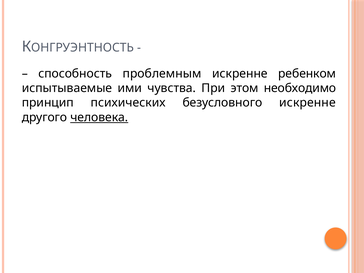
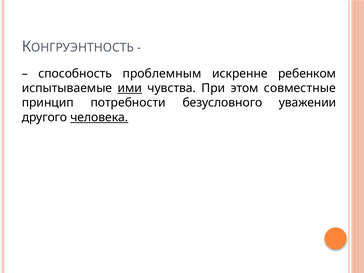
ими underline: none -> present (130, 88)
необходимо: необходимо -> совместные (300, 88)
психических: психических -> потребности (128, 103)
безусловного искренне: искренне -> уважении (308, 103)
